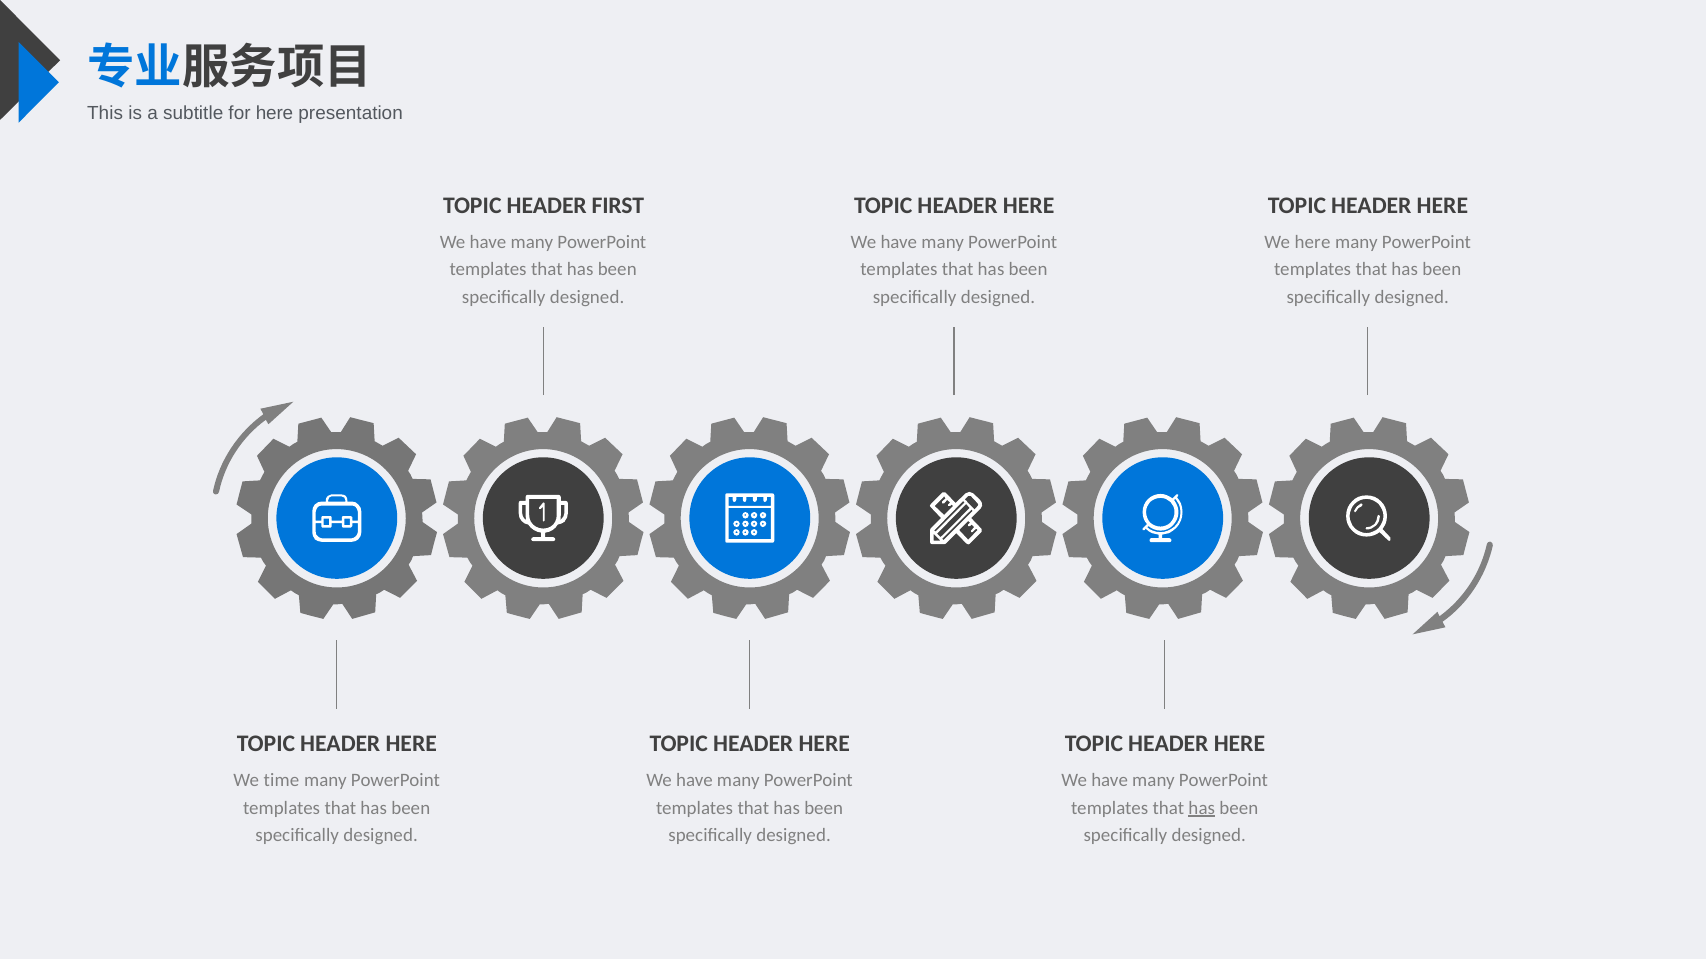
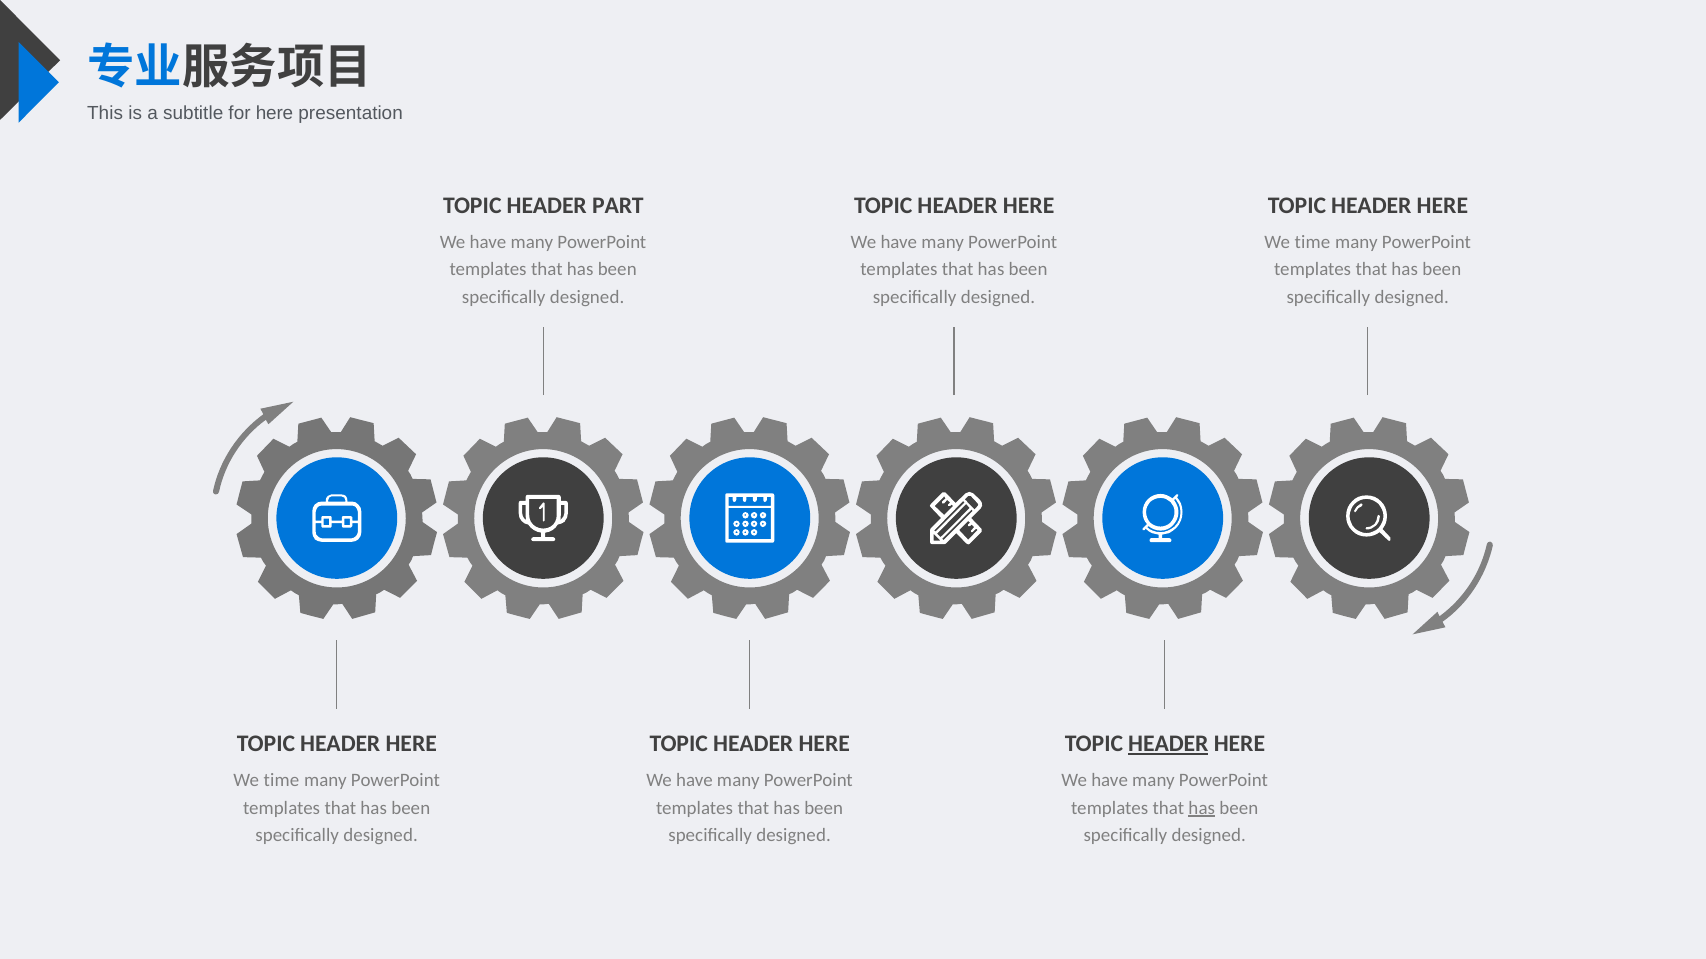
FIRST: FIRST -> PART (618, 206)
here: here -> time (1312, 243)
HEADER underline: none -> present (1168, 744)
